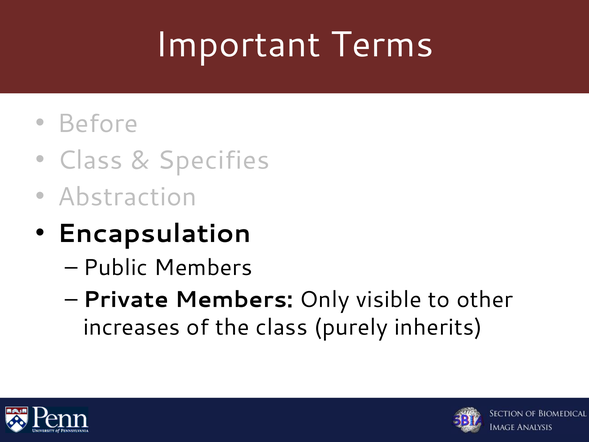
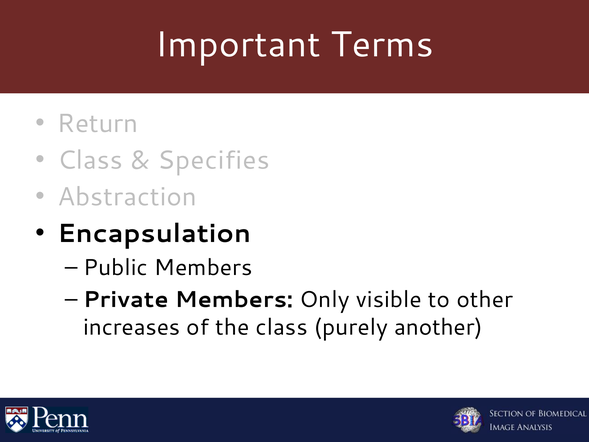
Before: Before -> Return (98, 124)
inherits: inherits -> another (438, 327)
